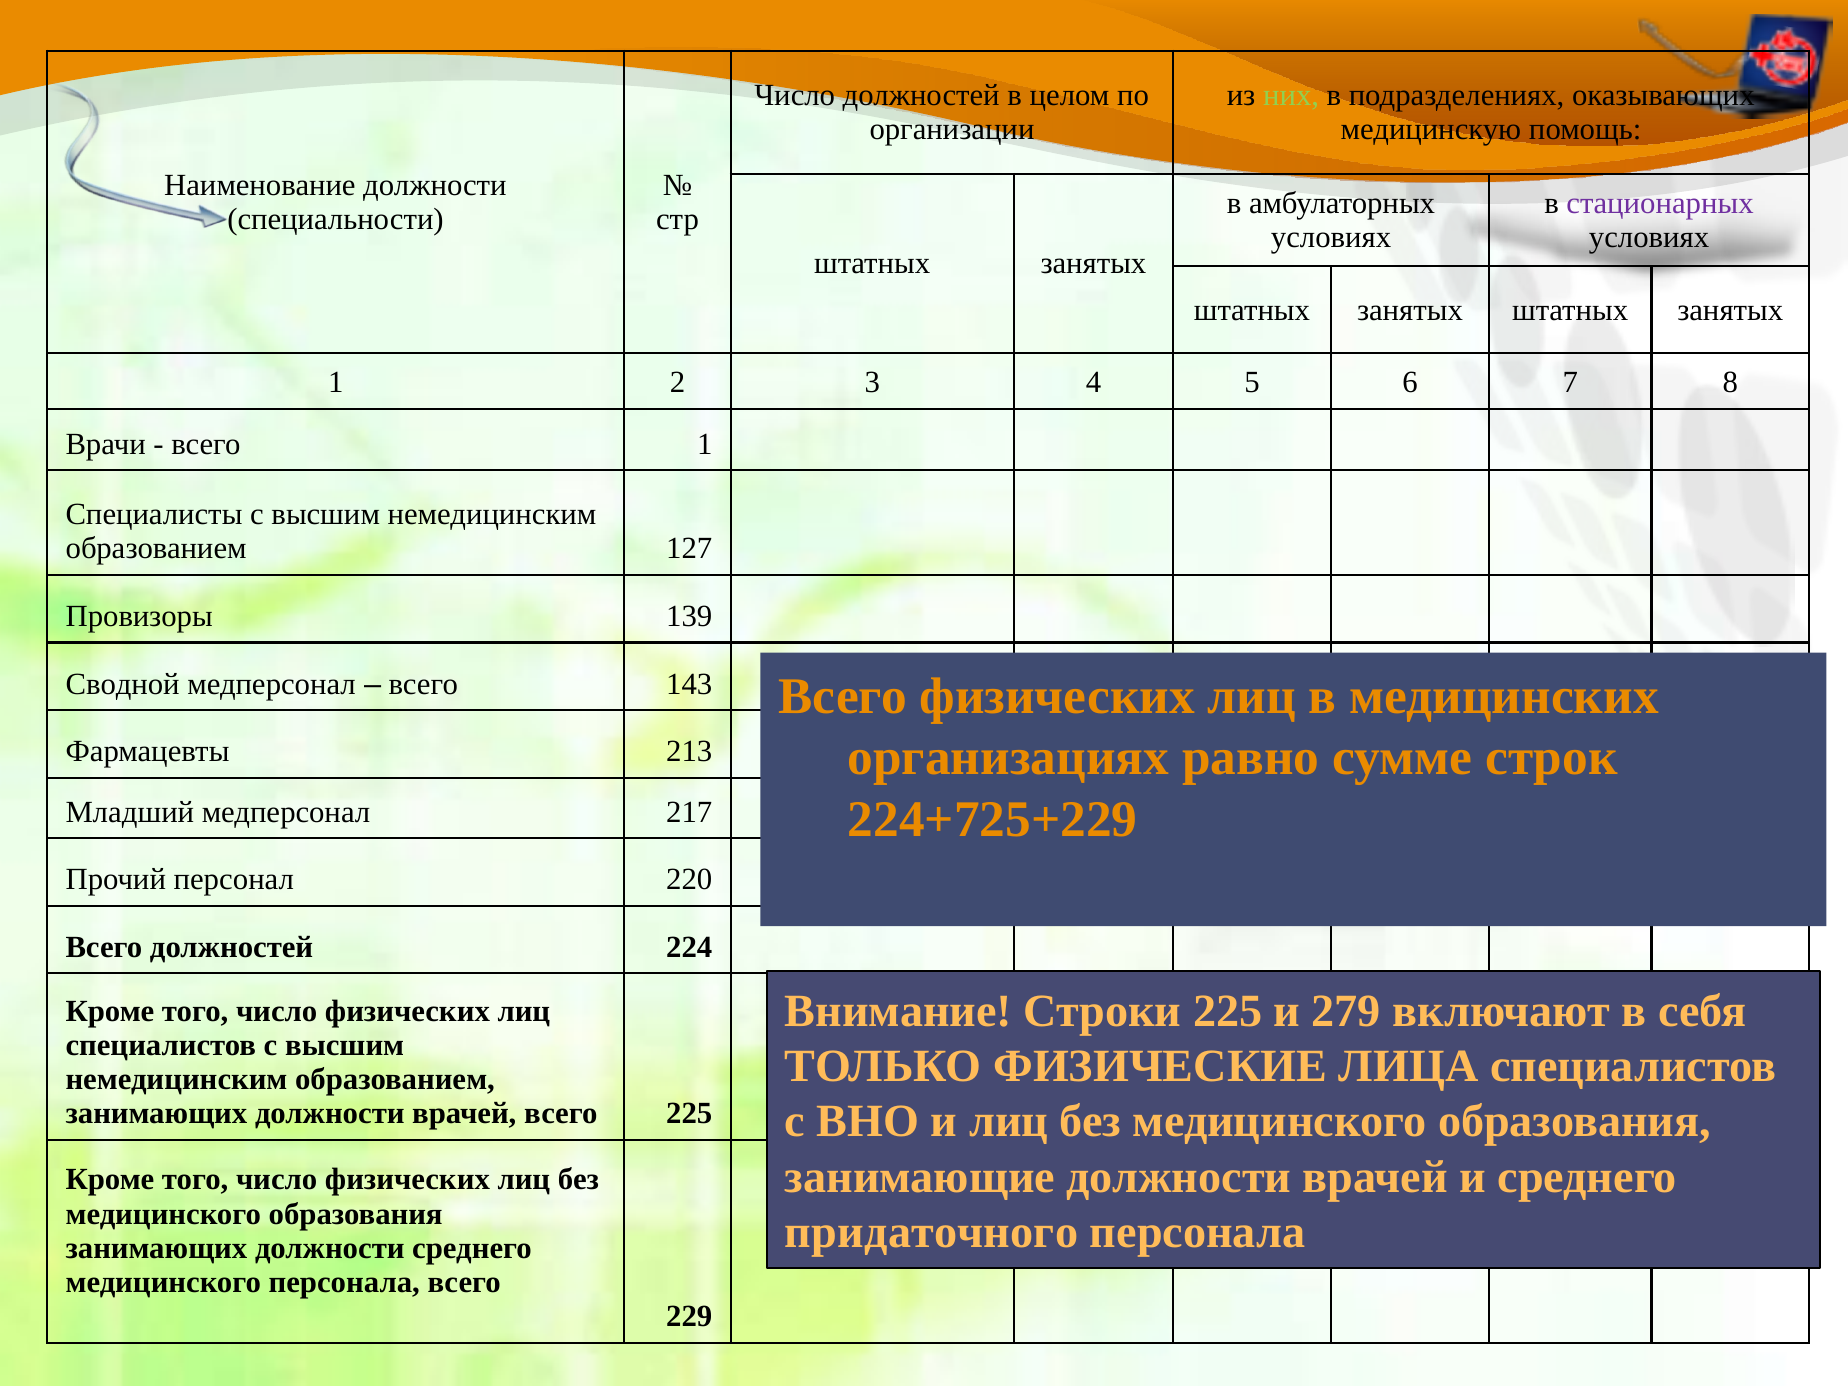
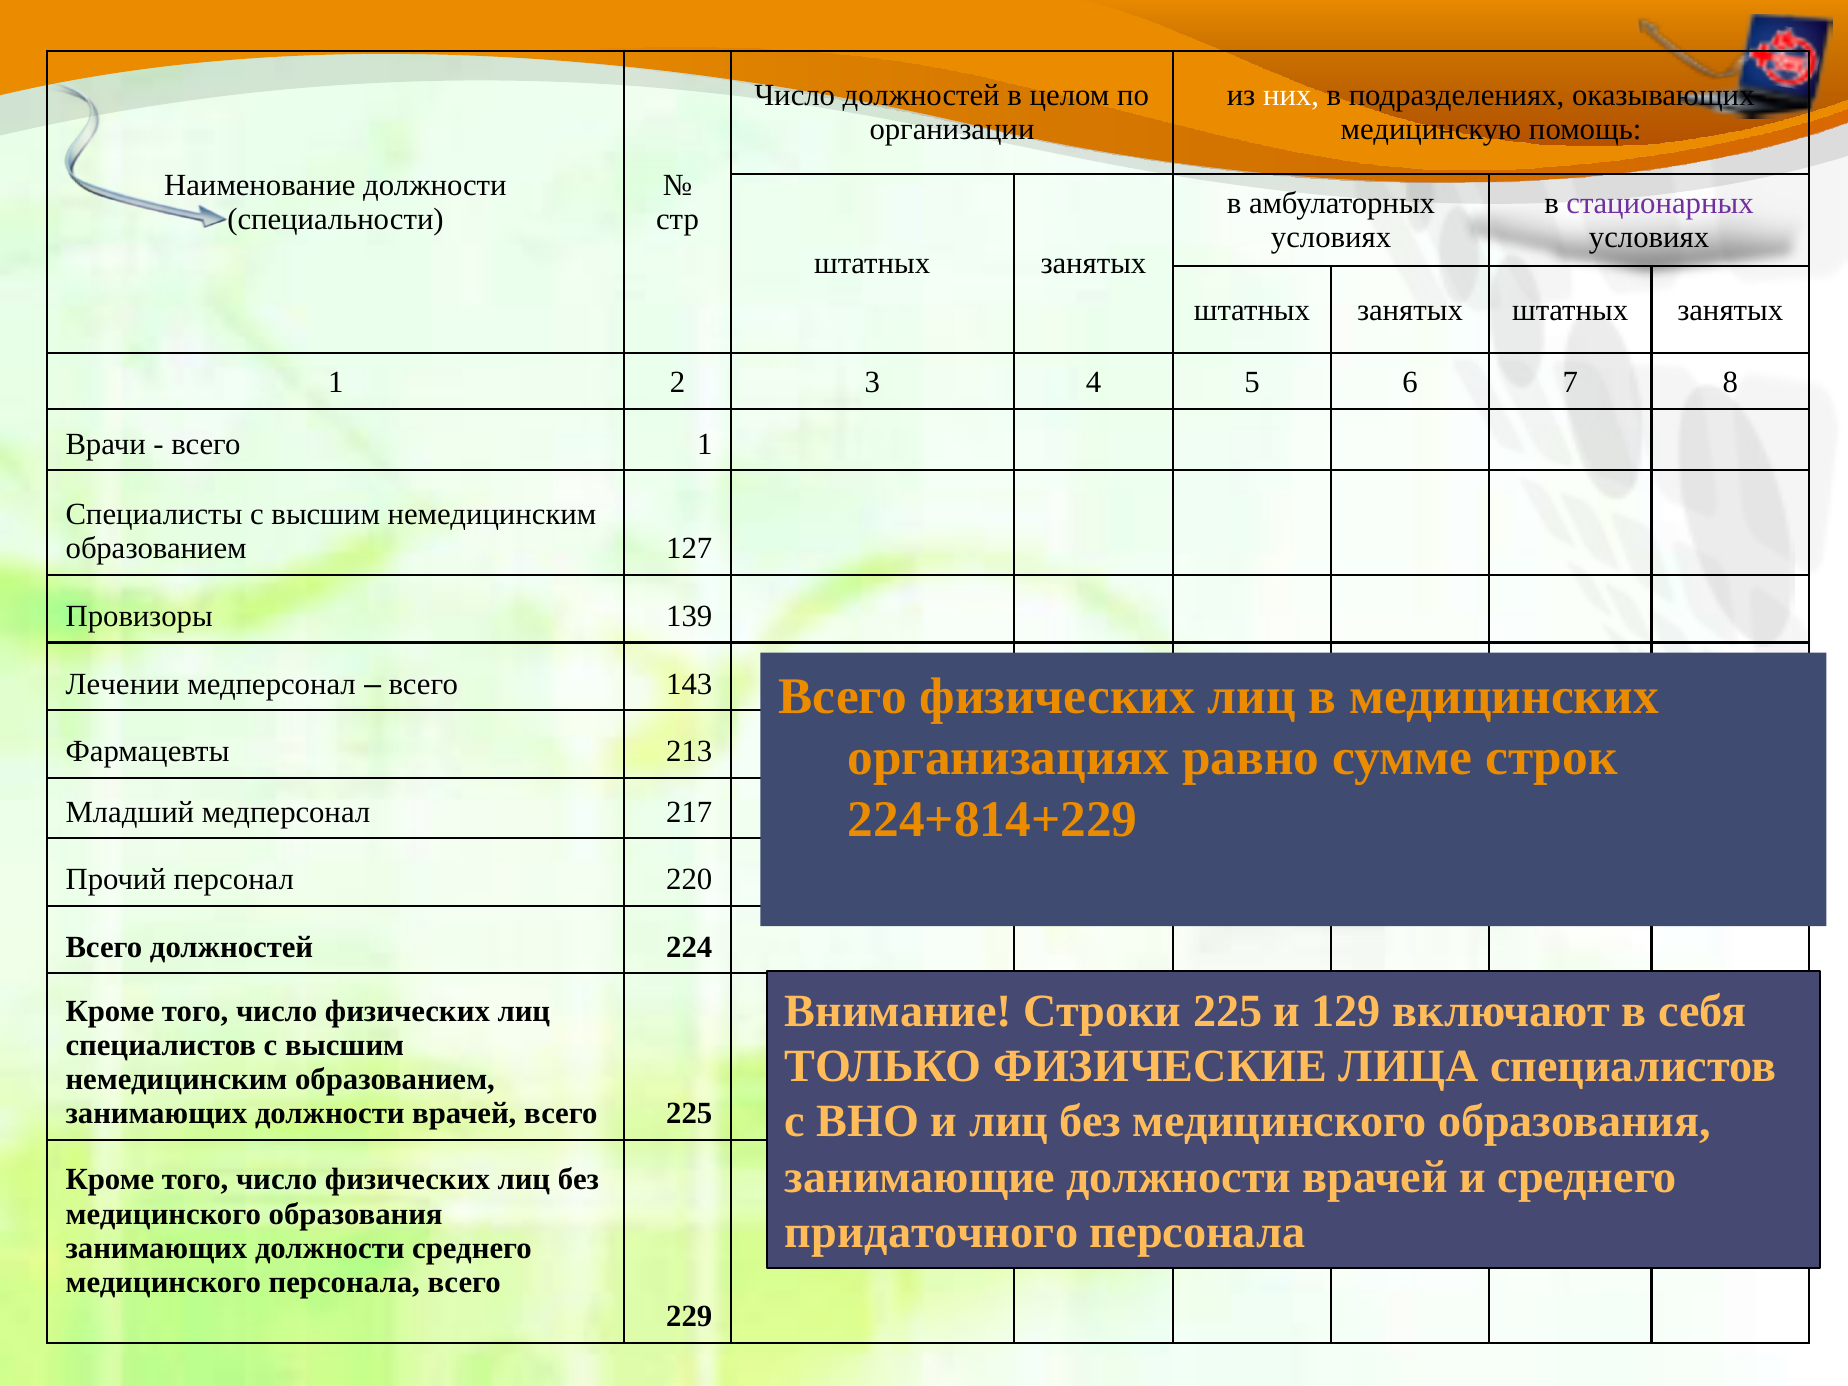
них colour: light green -> white (1291, 95)
Сводной: Сводной -> Лечении (123, 684)
224+725+229: 224+725+229 -> 224+814+229 (993, 819)
279: 279 -> 129 (1346, 1011)
